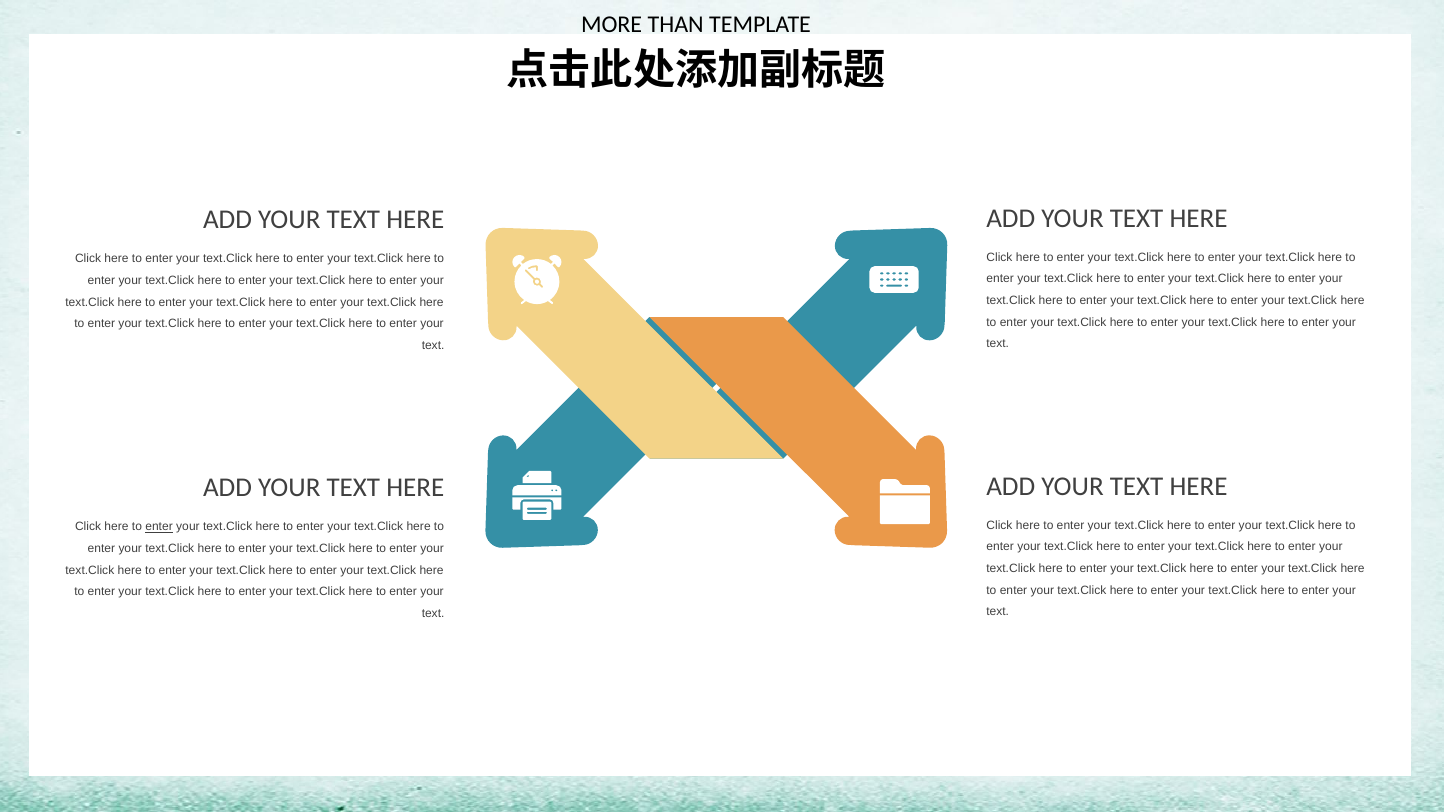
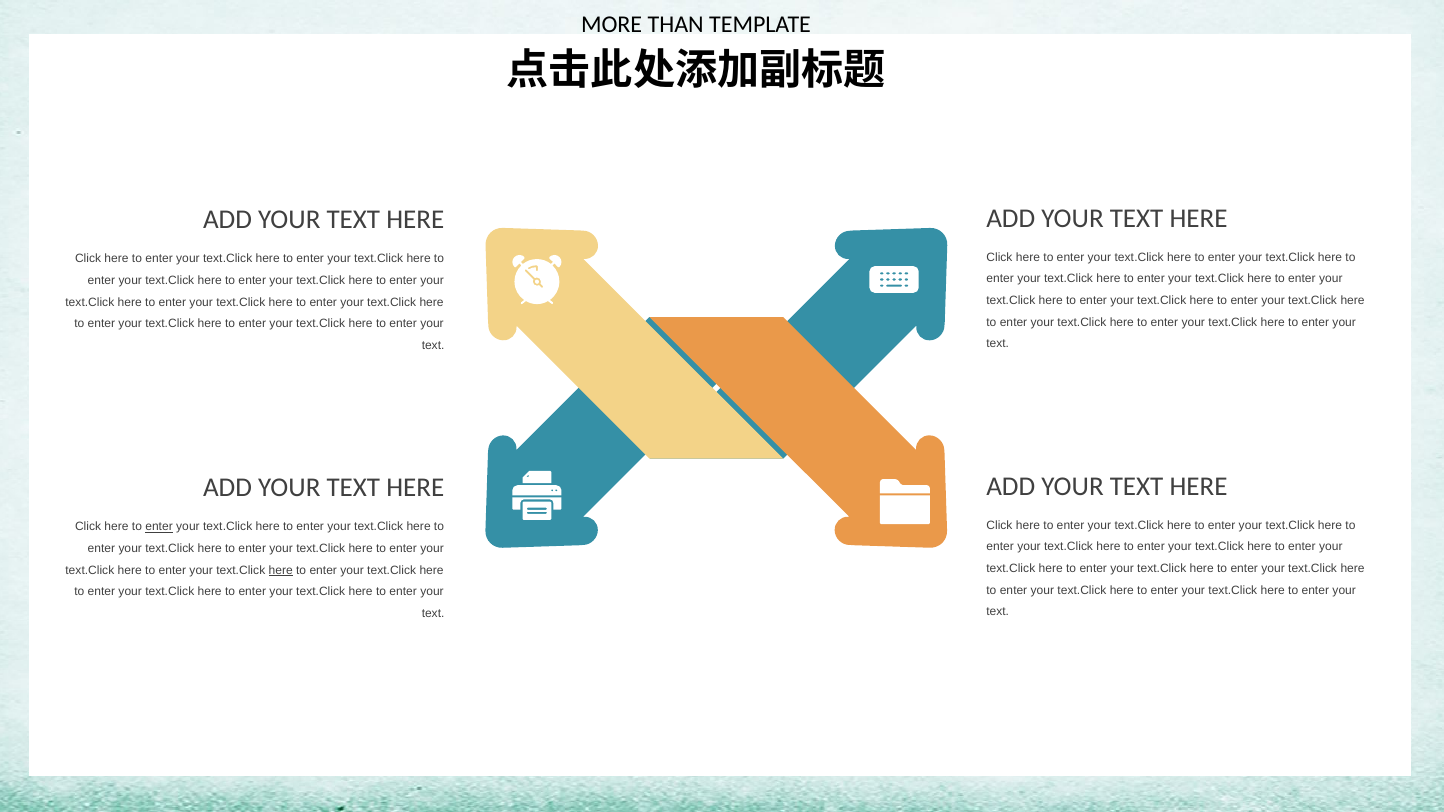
here underline: none -> present (281, 570)
